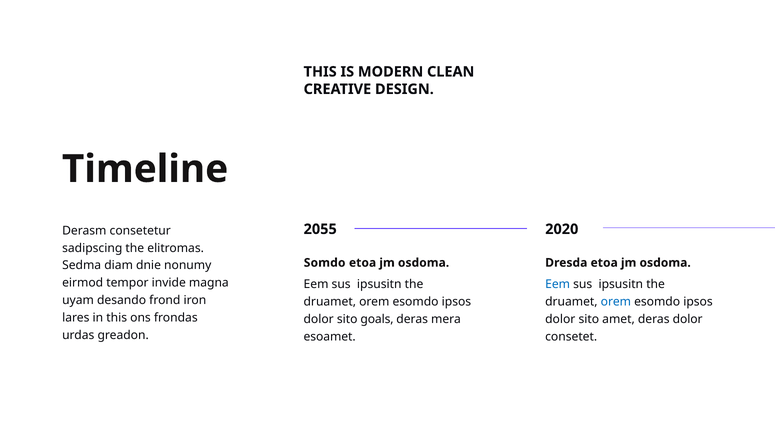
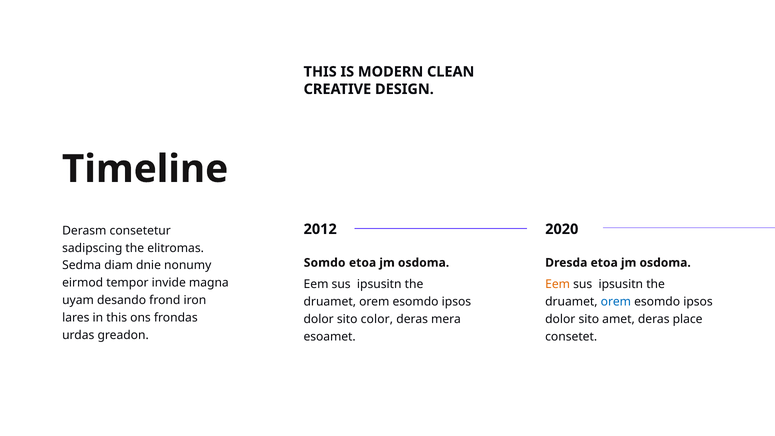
2055: 2055 -> 2012 (320, 229)
Eem colour: blue -> orange (558, 284)
goals: goals -> color (377, 319)
deras dolor: dolor -> place (688, 319)
